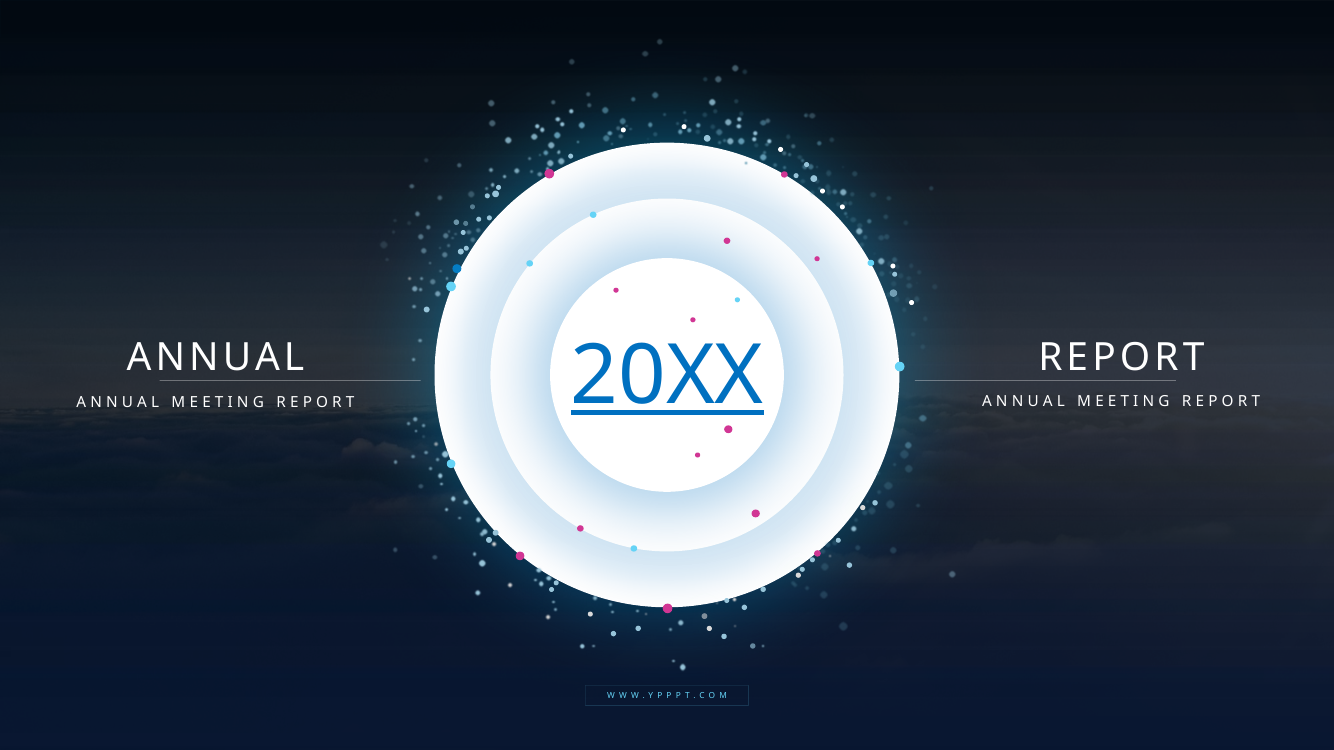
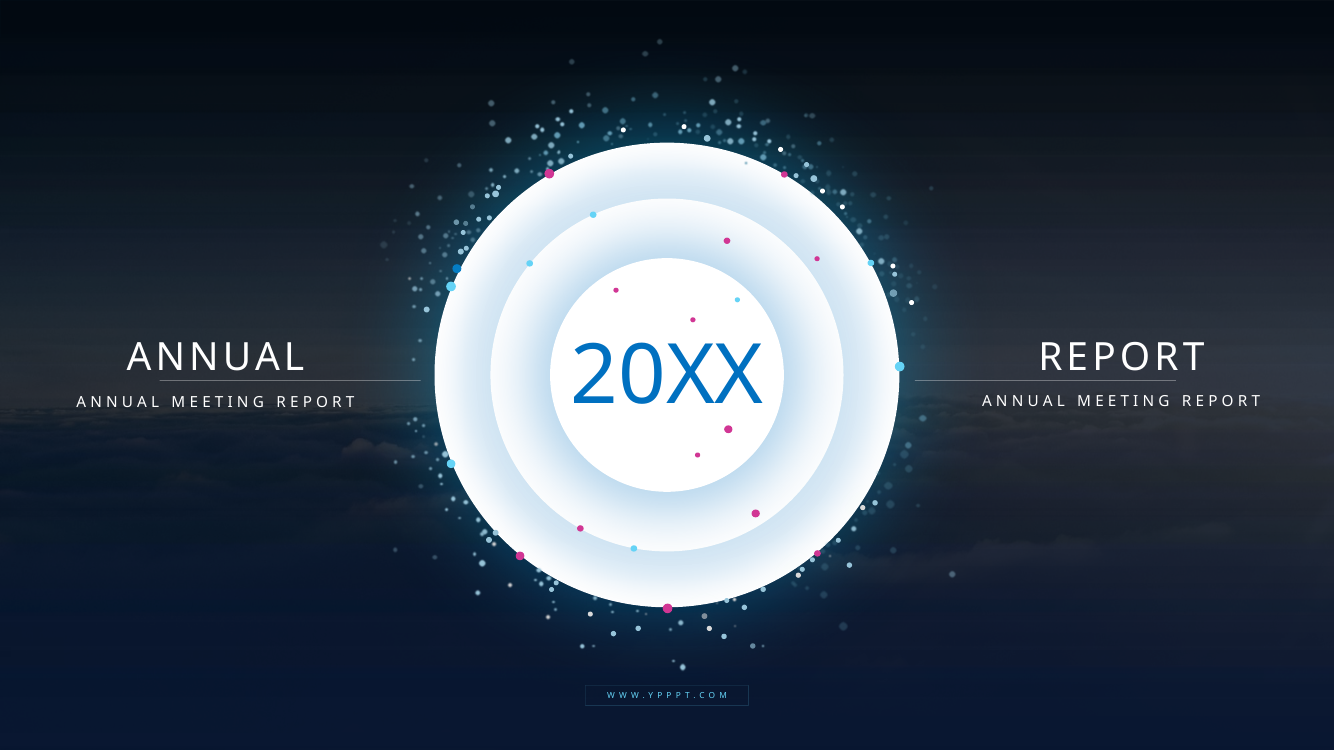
20XX underline: present -> none (667, 376)
